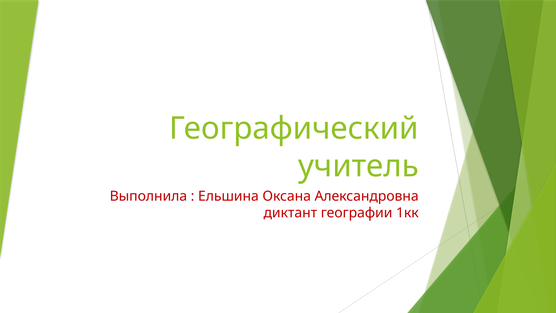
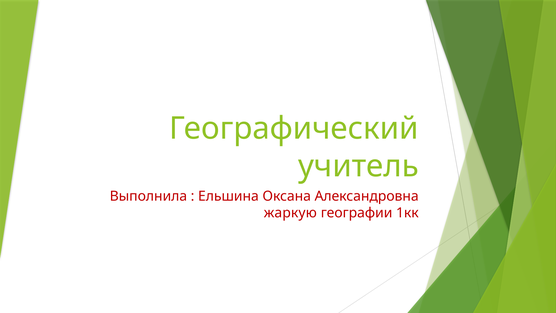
диктант: диктант -> жаркую (290, 213)
